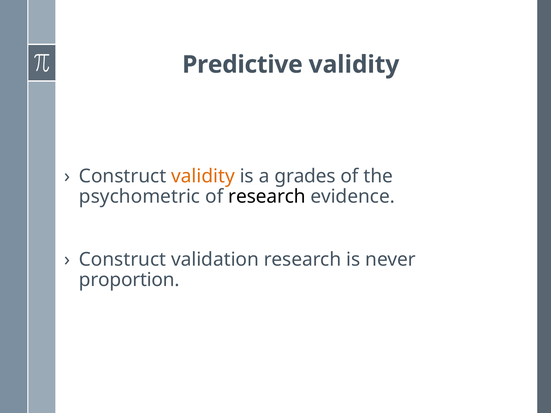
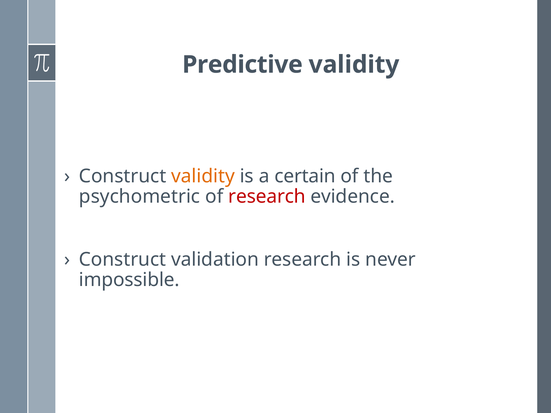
grades: grades -> certain (305, 176)
research colour: black -> red (267, 197)
proportion: proportion -> impossible (129, 280)
